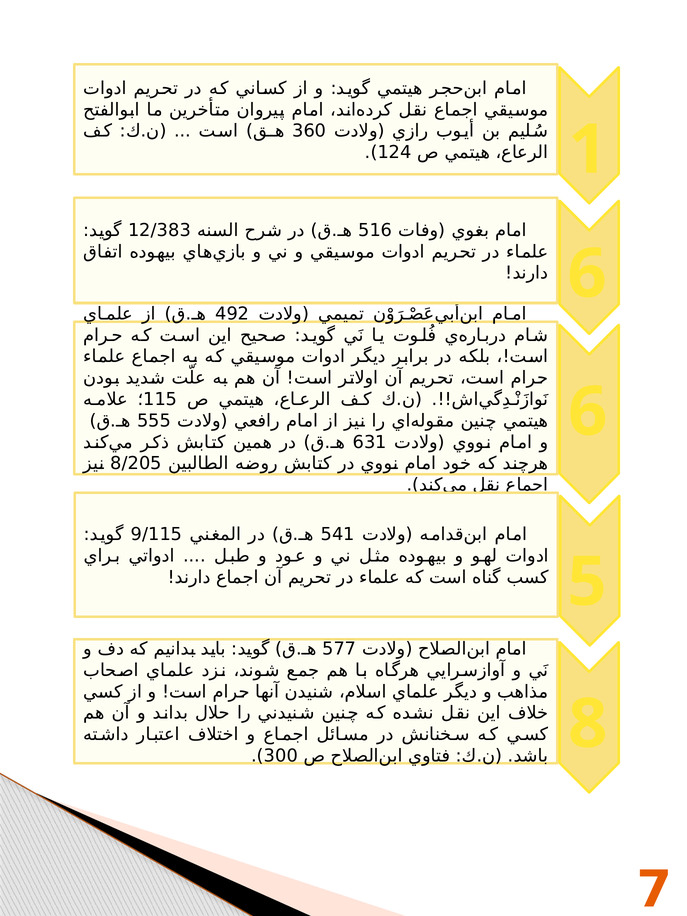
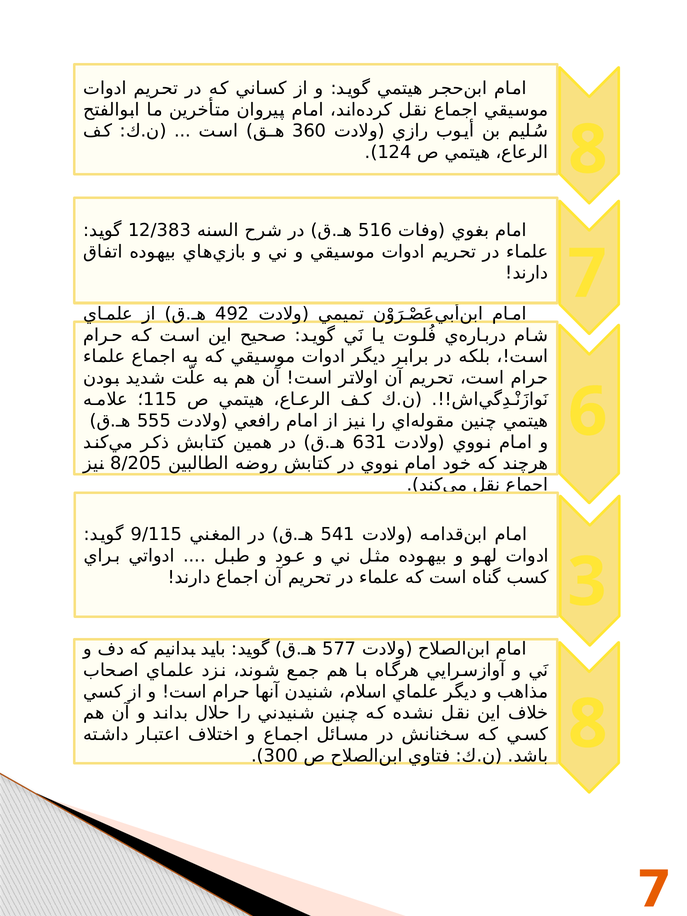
1: 1 -> 8 (588, 150)
6: 6 -> 7 (587, 274)
5: 5 -> 3 (587, 582)
